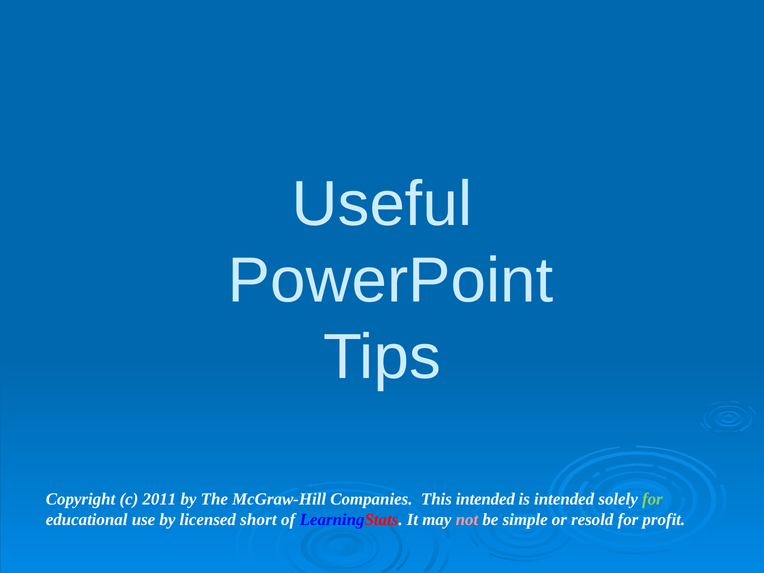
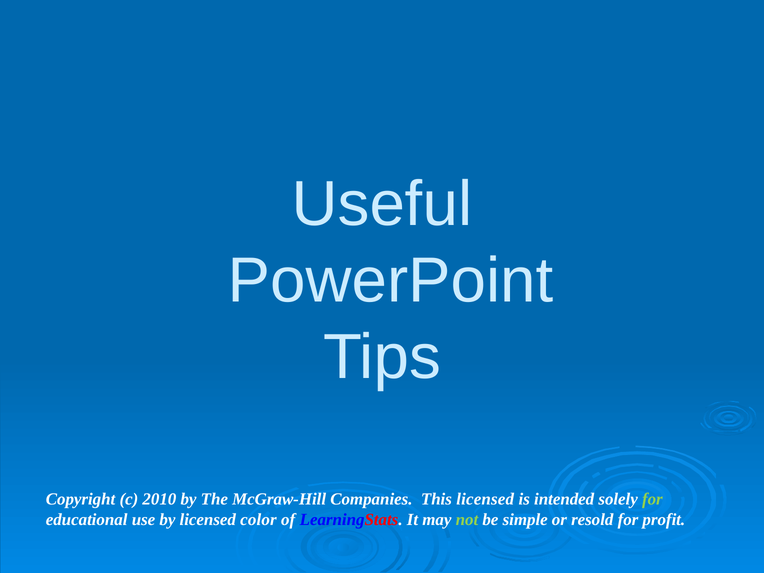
2011: 2011 -> 2010 (159, 499)
This intended: intended -> licensed (485, 499)
short: short -> color (258, 519)
not colour: pink -> light green (467, 519)
